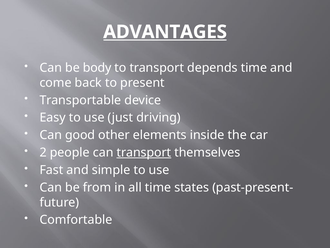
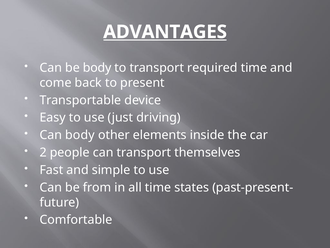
depends: depends -> required (212, 68)
Can good: good -> body (80, 135)
transport underline: present -> none (144, 152)
